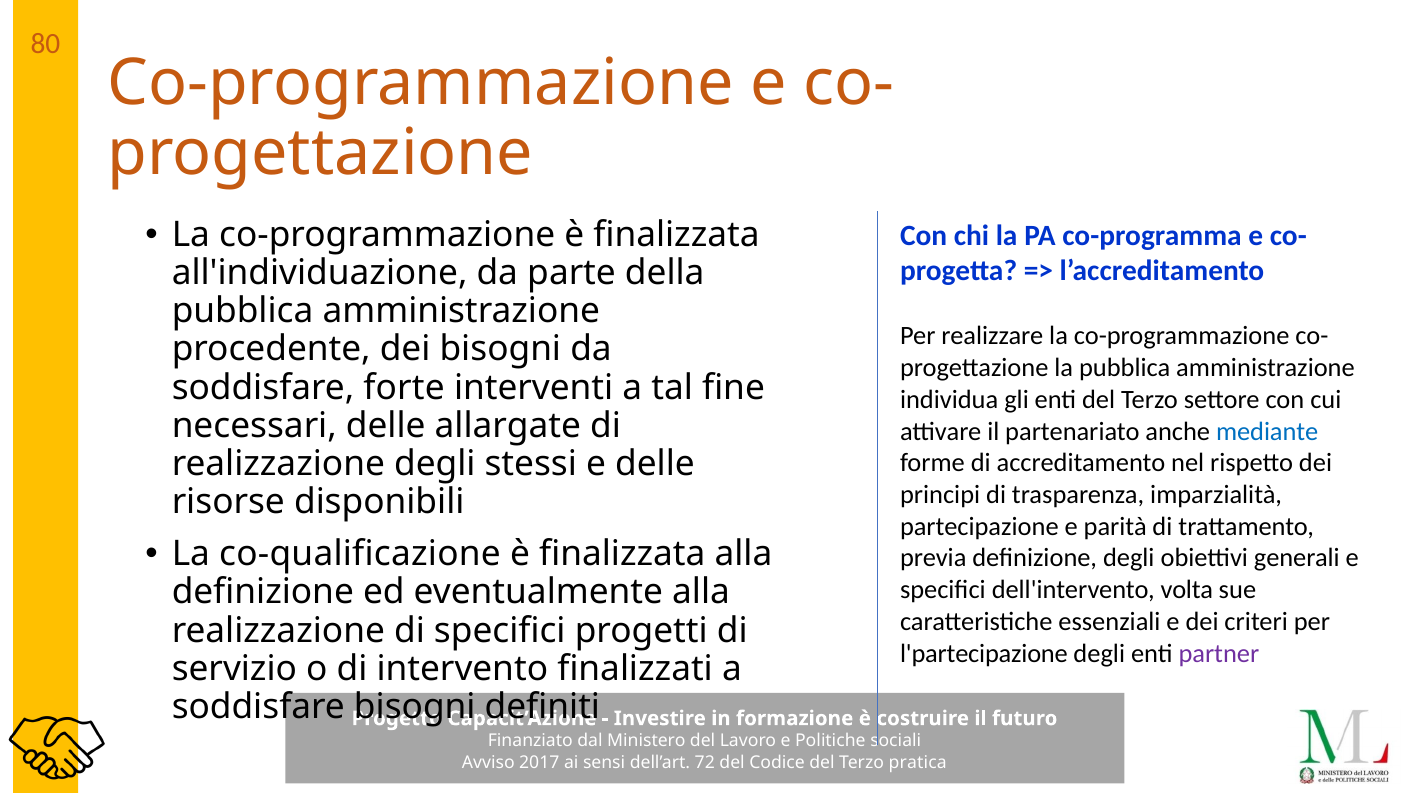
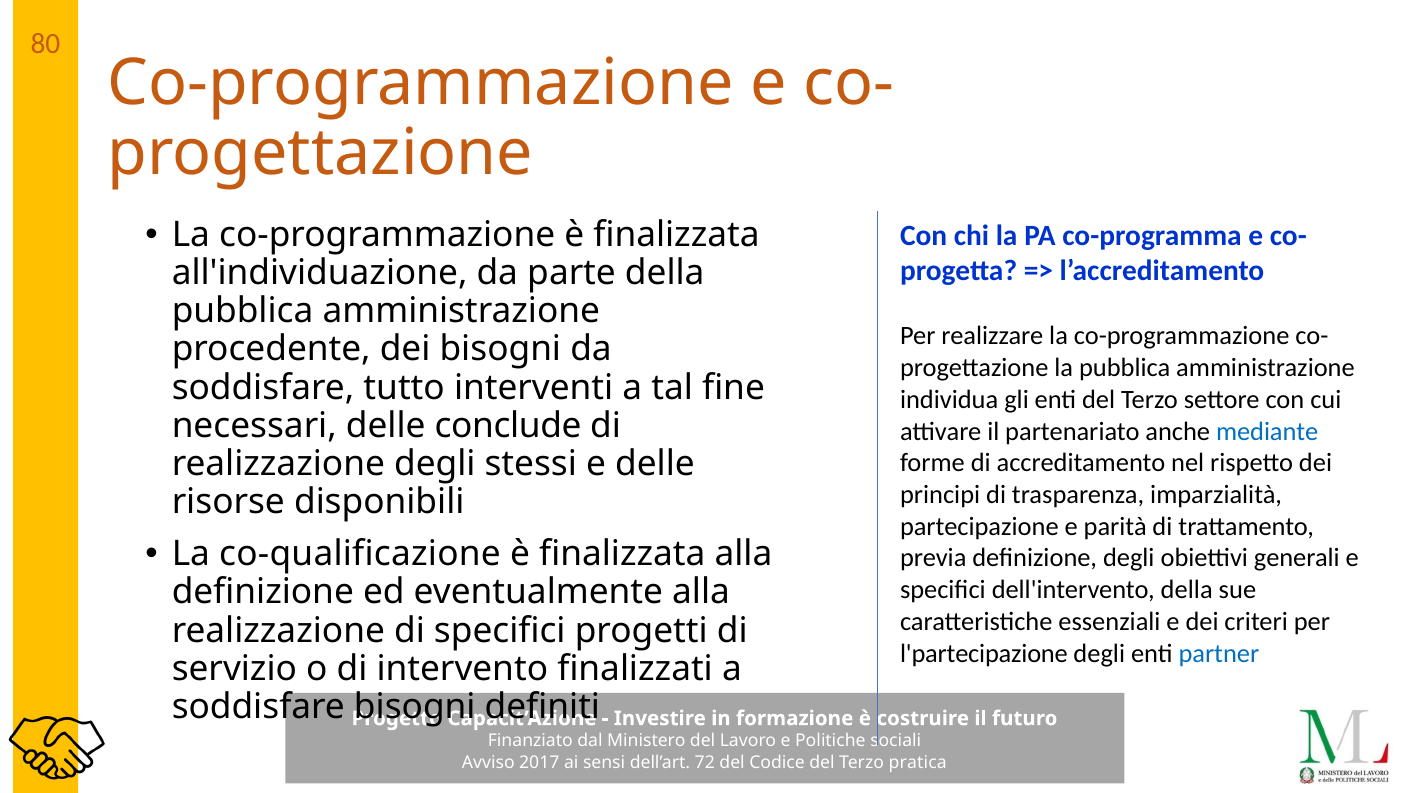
forte: forte -> tutto (404, 387)
allargate: allargate -> conclude (508, 426)
dell'intervento volta: volta -> della (1187, 590)
partner colour: purple -> blue (1219, 653)
